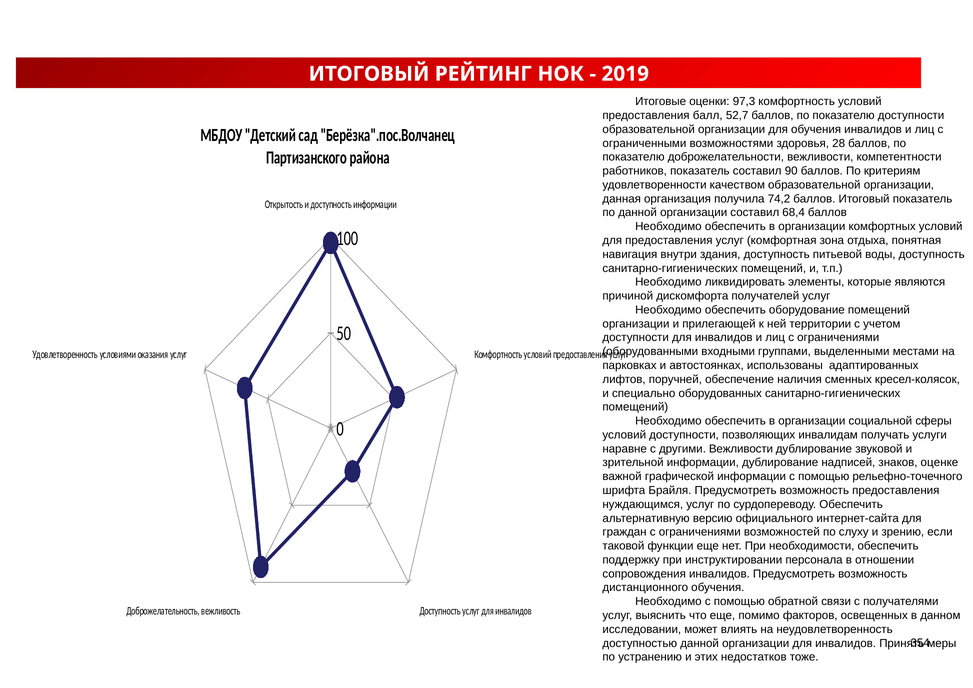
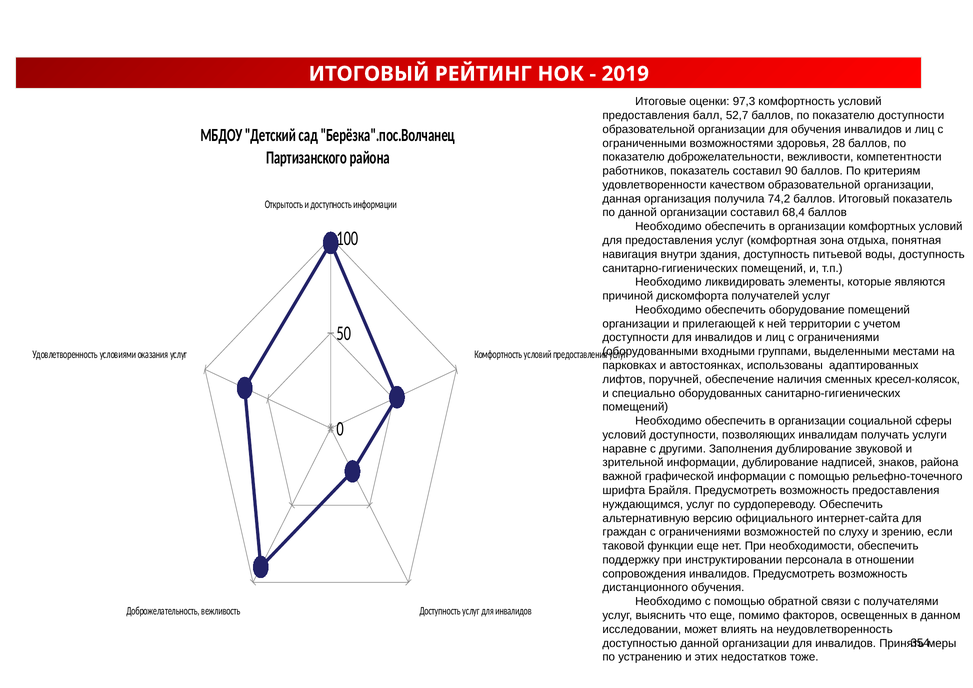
другими Вежливости: Вежливости -> Заполнения (741, 449)
знаков оценке: оценке -> района (940, 463)
